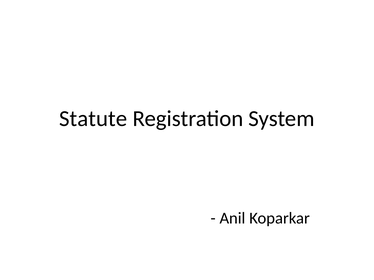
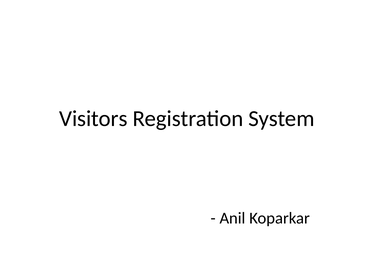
Statute: Statute -> Visitors (93, 119)
